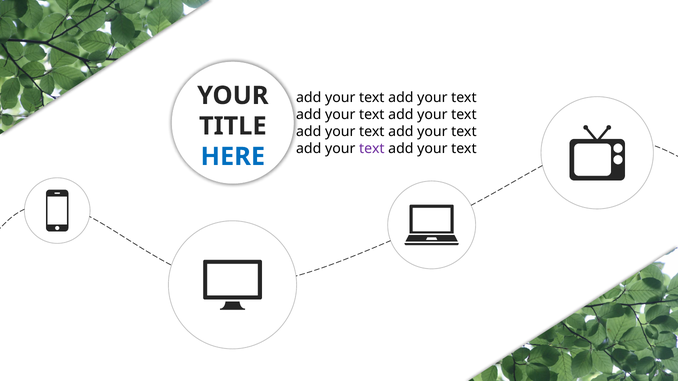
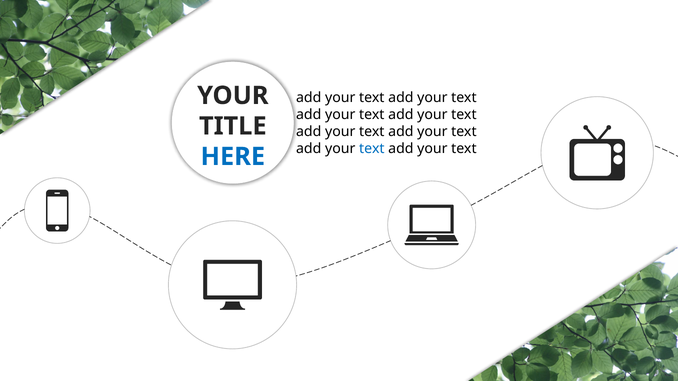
text colour: purple -> blue (372, 149)
